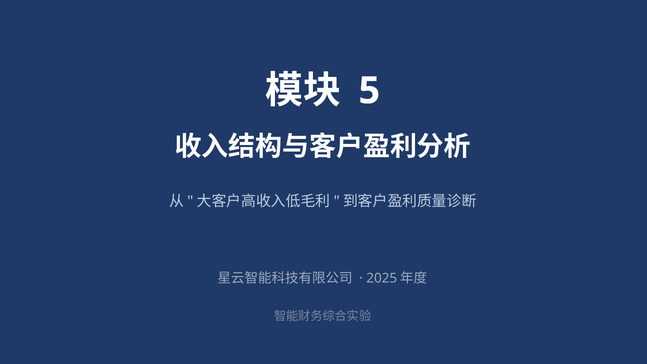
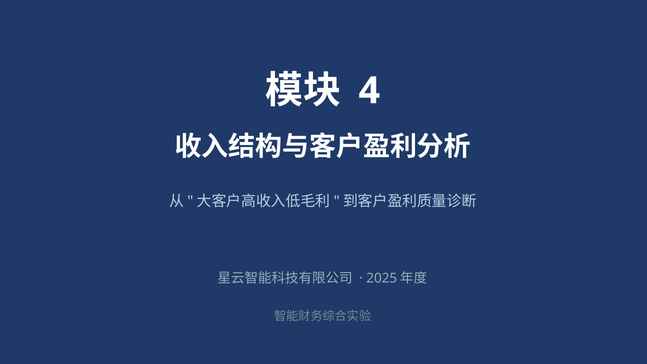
5: 5 -> 4 (369, 91)
